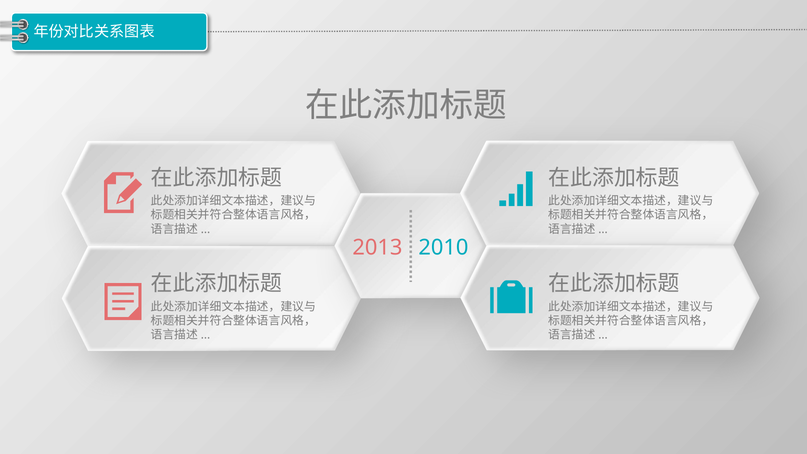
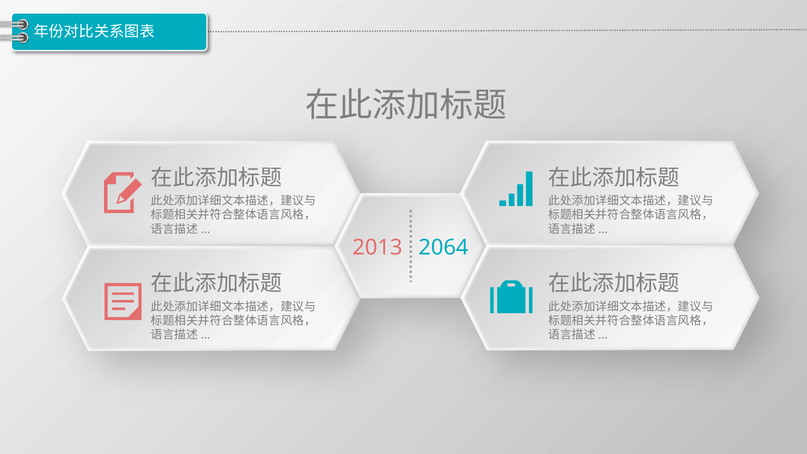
2010: 2010 -> 2064 (443, 247)
